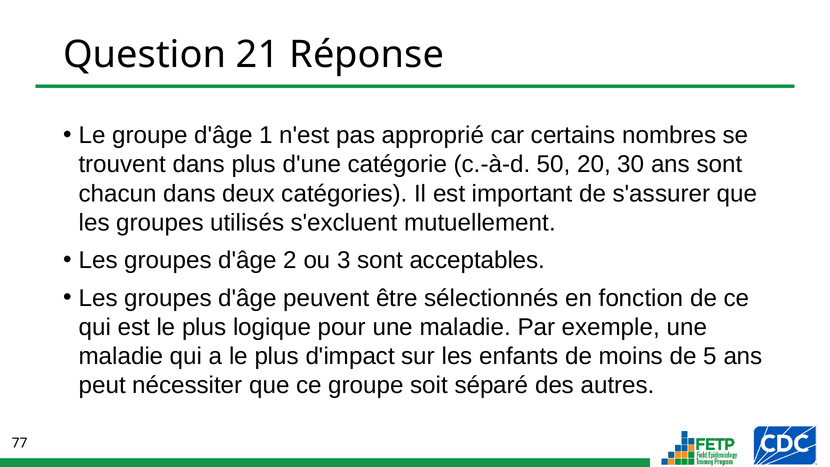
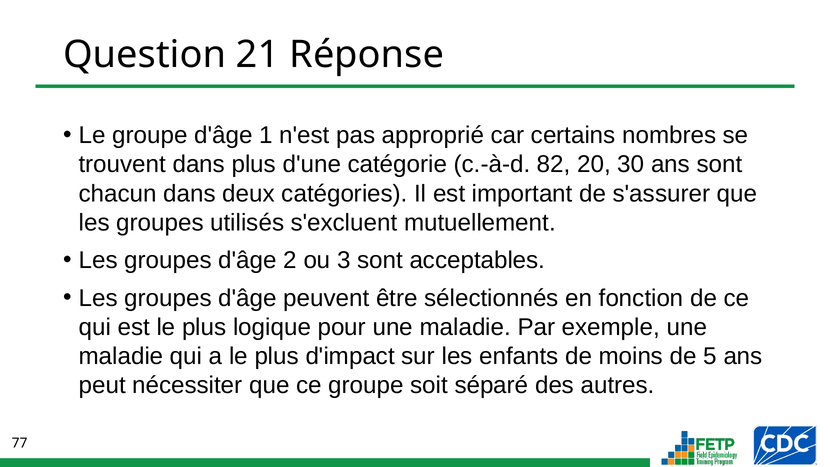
50: 50 -> 82 (554, 164)
